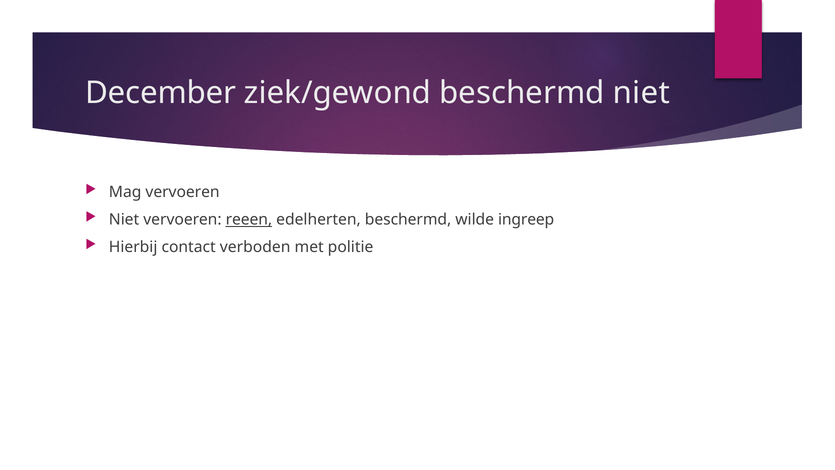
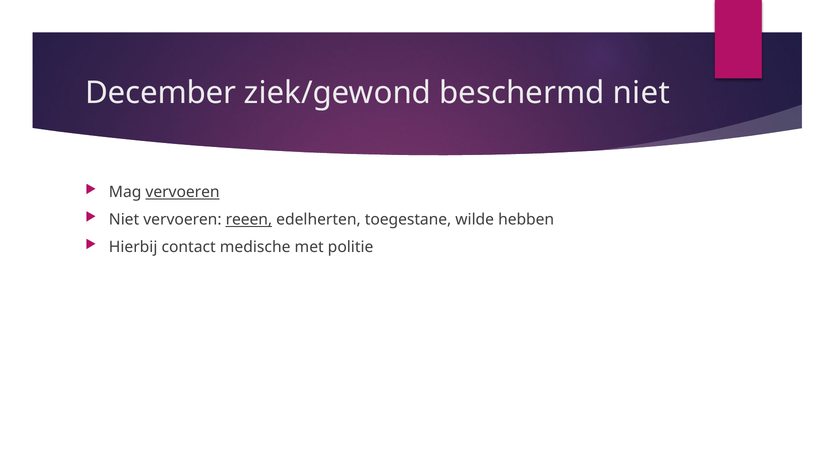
vervoeren underline: none -> present (183, 192)
edelherten beschermd: beschermd -> toegestane (408, 219)
ingreep: ingreep -> hebben (526, 219)
verboden: verboden -> medische (255, 247)
